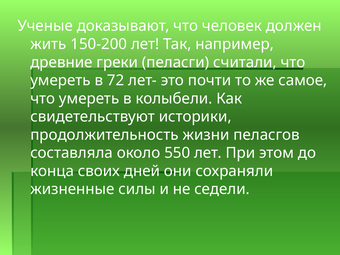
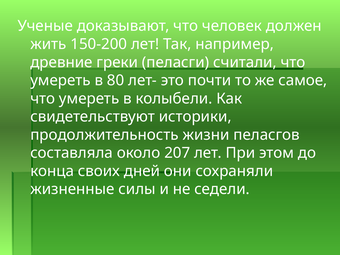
72: 72 -> 80 (116, 80)
550: 550 -> 207 (177, 153)
